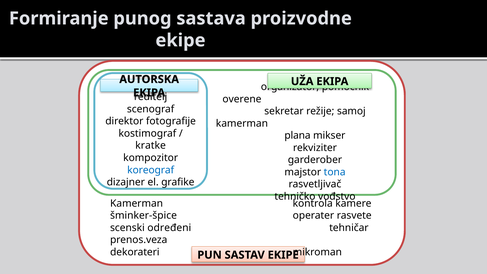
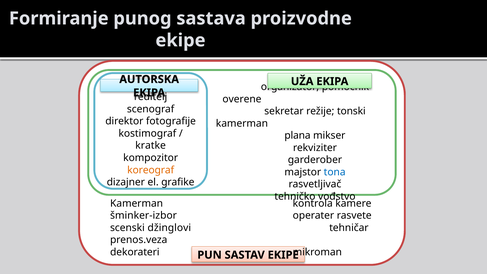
samoj: samoj -> tonski (351, 111)
koreograf colour: blue -> orange (151, 170)
šminker-špice: šminker-špice -> šminker-izbor (144, 215)
određeni: određeni -> džinglovi (169, 228)
